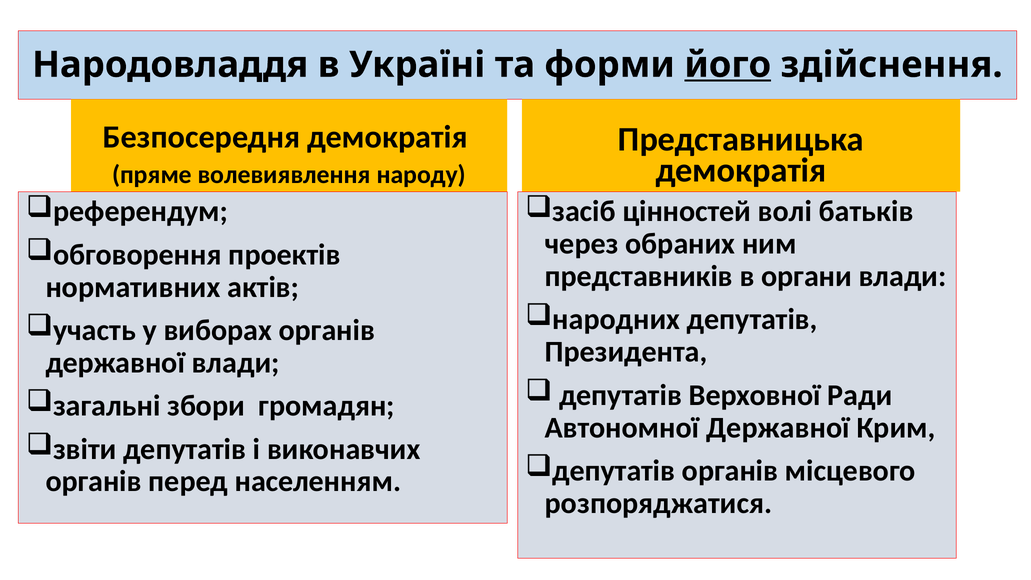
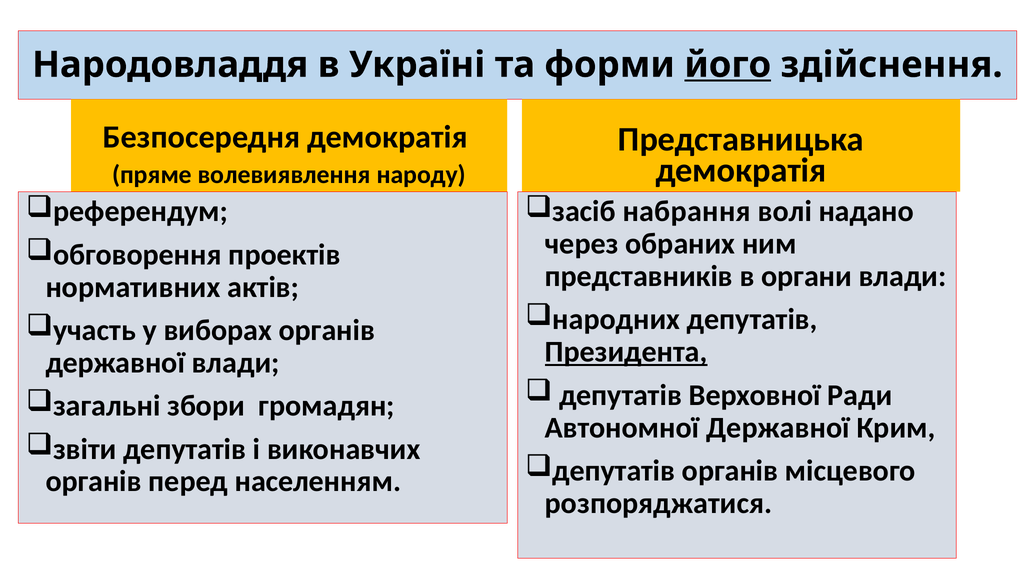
цінностей: цінностей -> набрання (687, 212)
батьків: батьків -> надано (866, 212)
Президента underline: none -> present (626, 352)
